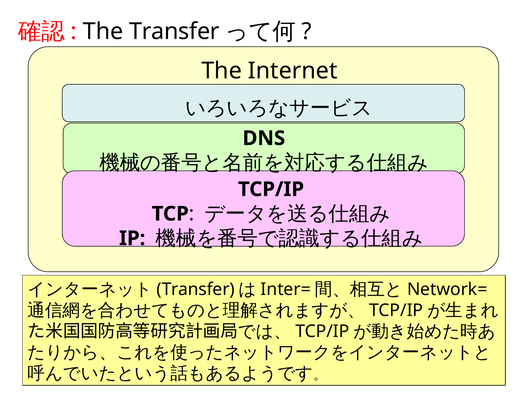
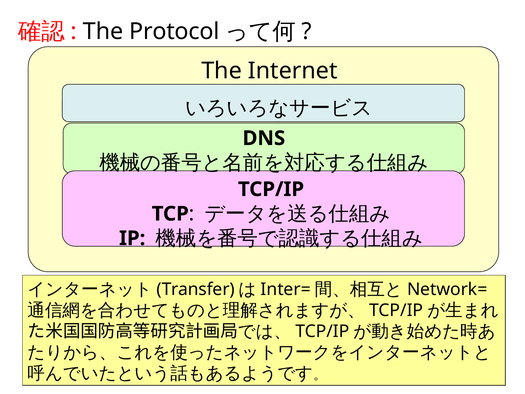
The Transfer: Transfer -> Protocol (174, 31)
